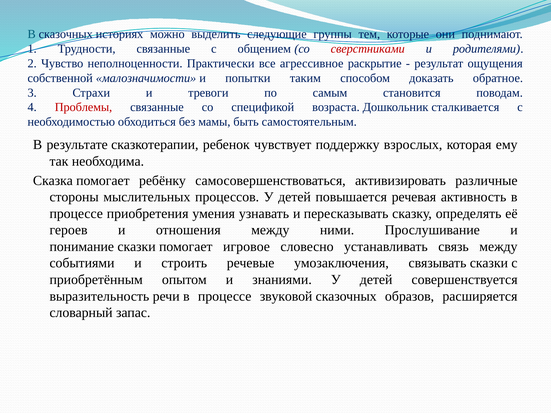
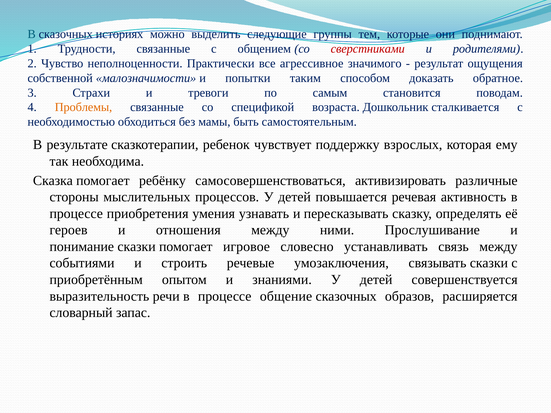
раскрытие: раскрытие -> значимого (375, 63)
Проблемы colour: red -> orange (83, 107)
звуковой: звуковой -> общение (286, 296)
